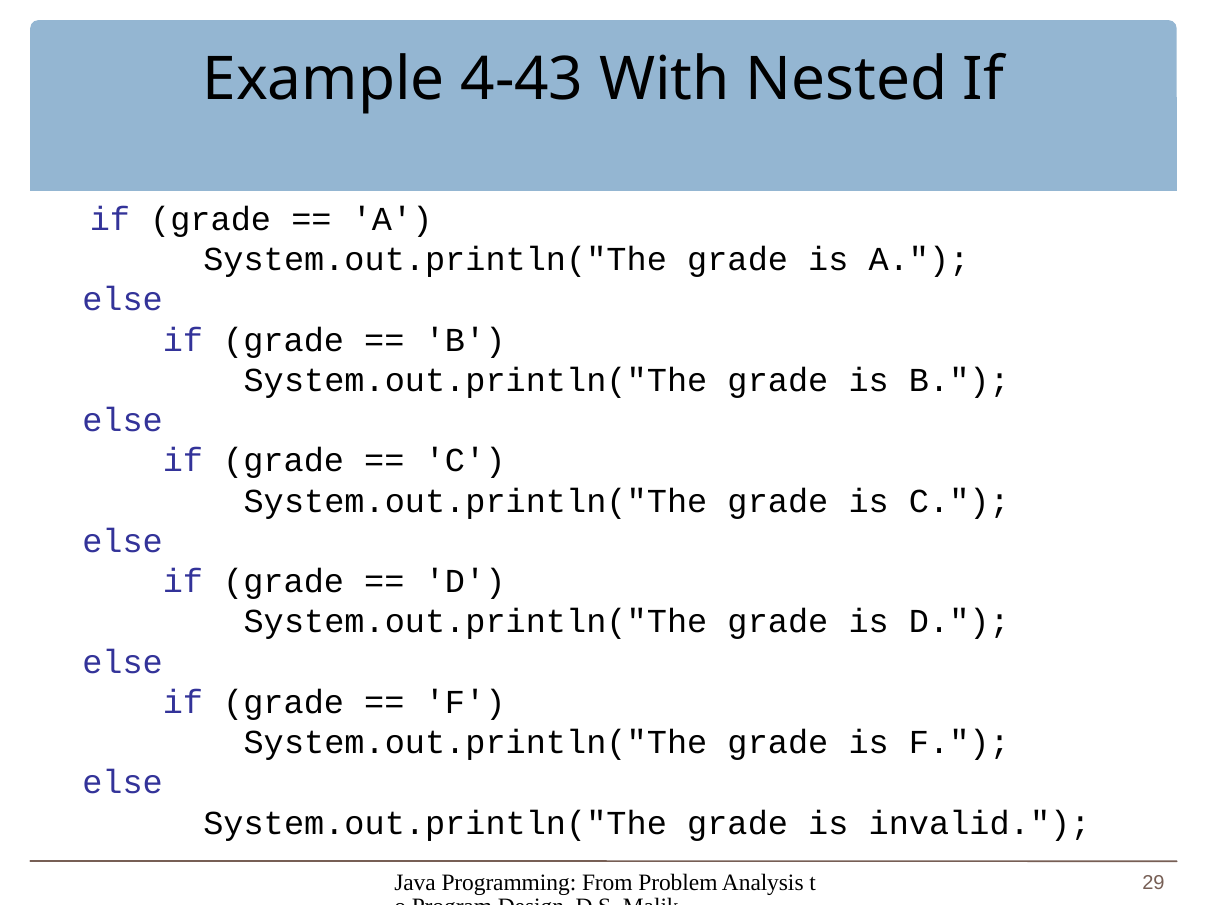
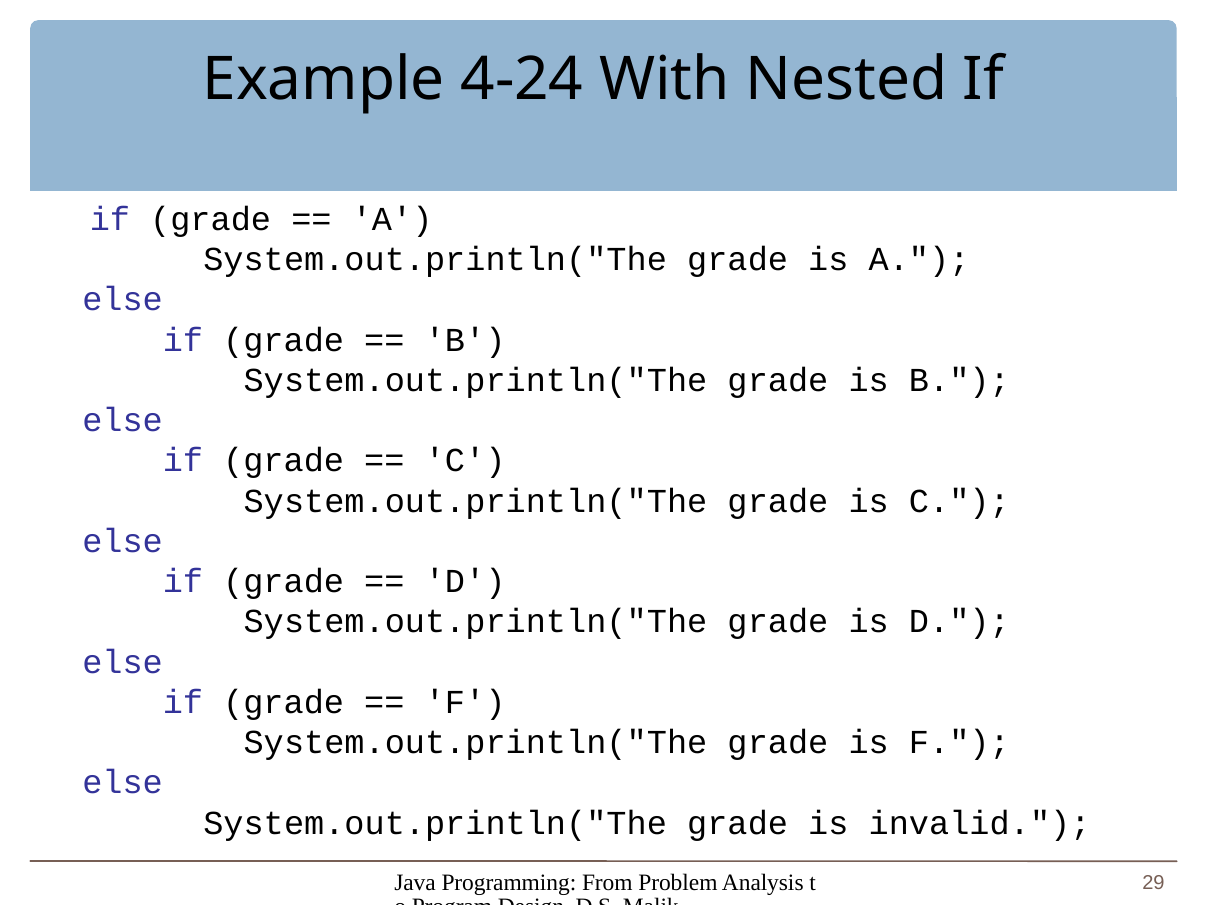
4-43: 4-43 -> 4-24 (522, 80)
